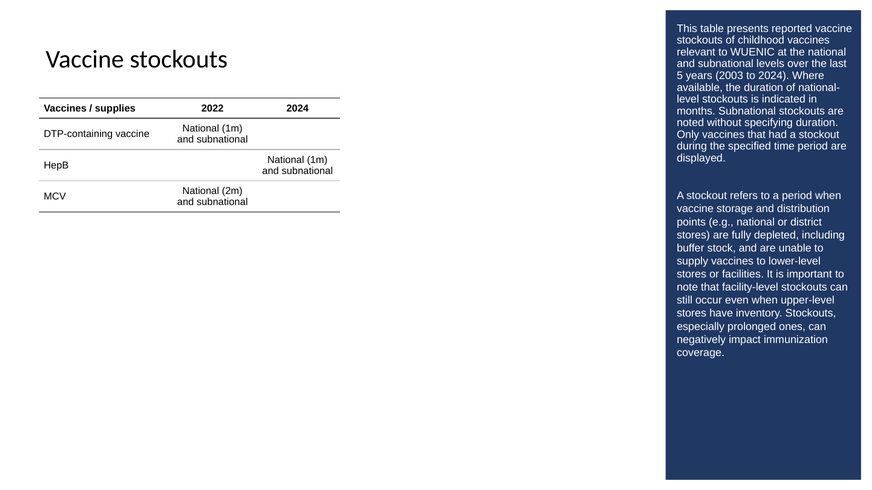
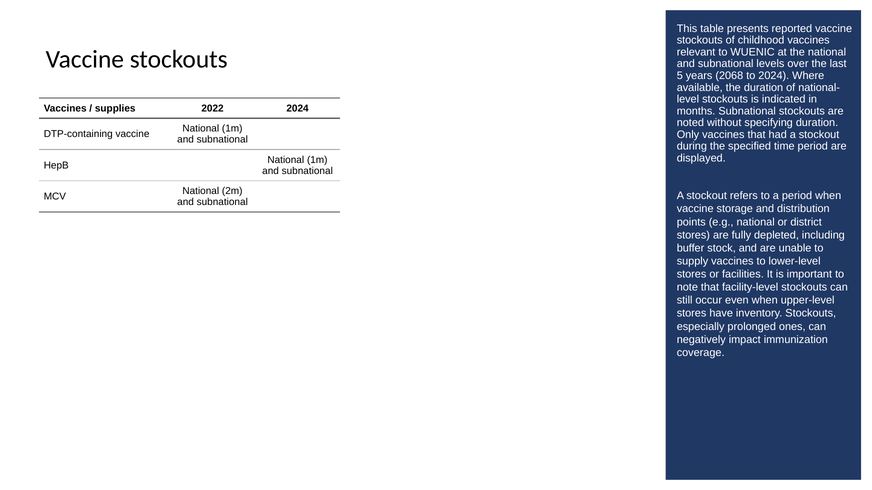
2003: 2003 -> 2068 (729, 76)
